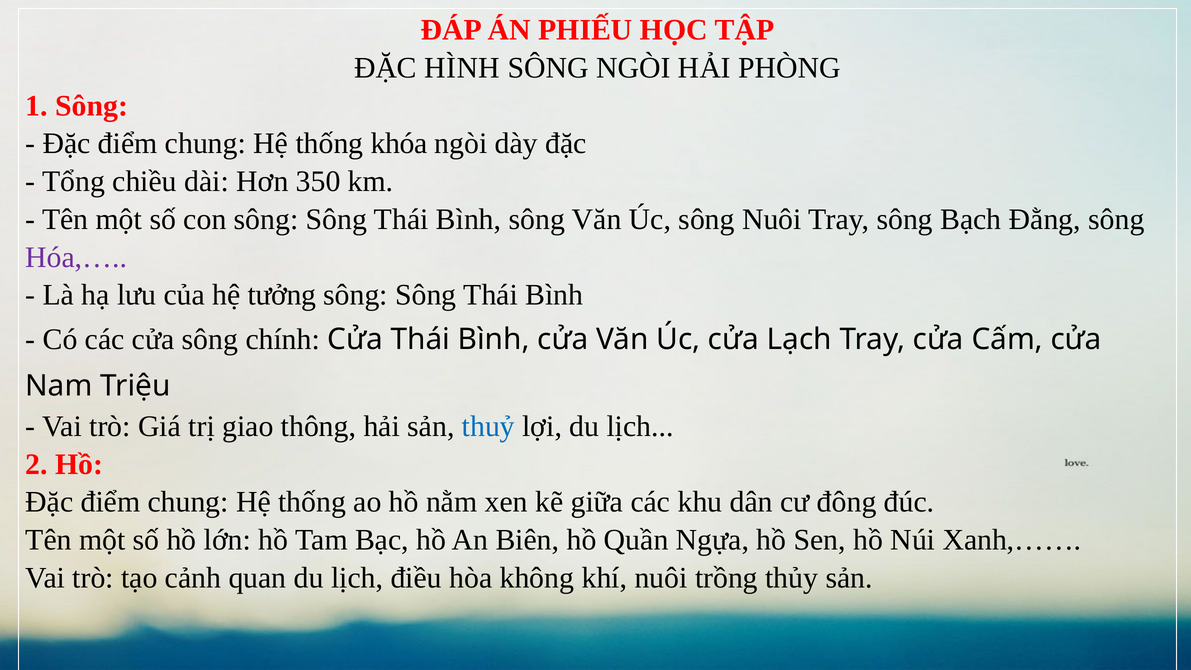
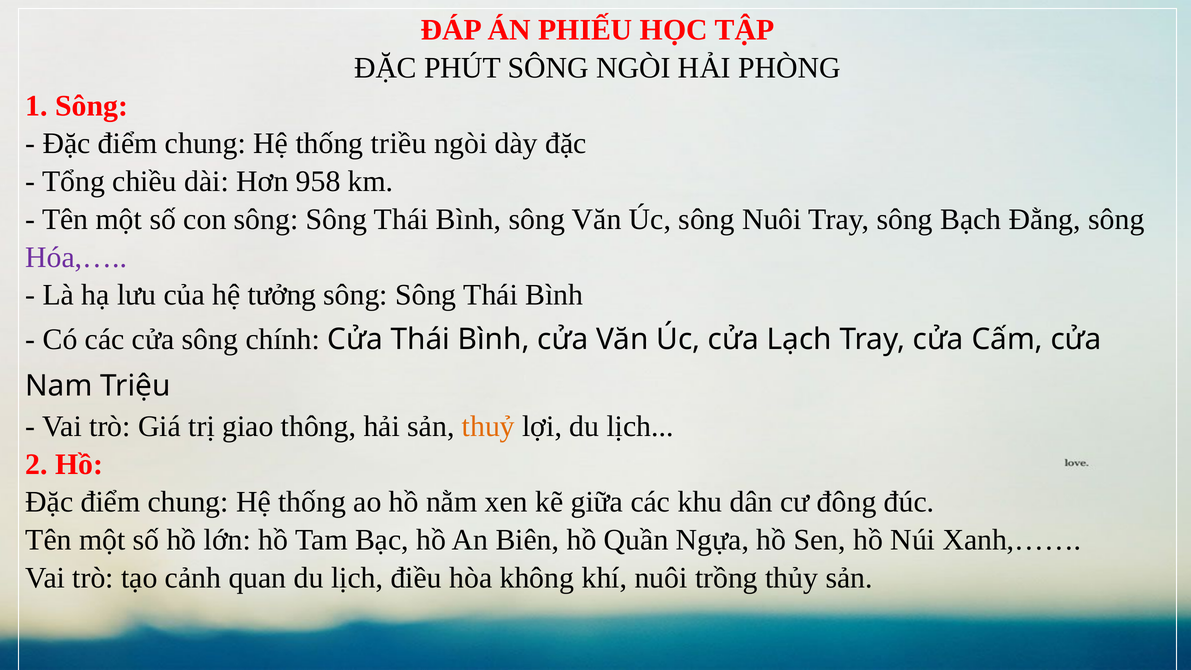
HÌNH: HÌNH -> PHÚT (462, 68)
khóa: khóa -> triều (399, 144)
350: 350 -> 958 (318, 181)
thuỷ colour: blue -> orange (488, 426)
